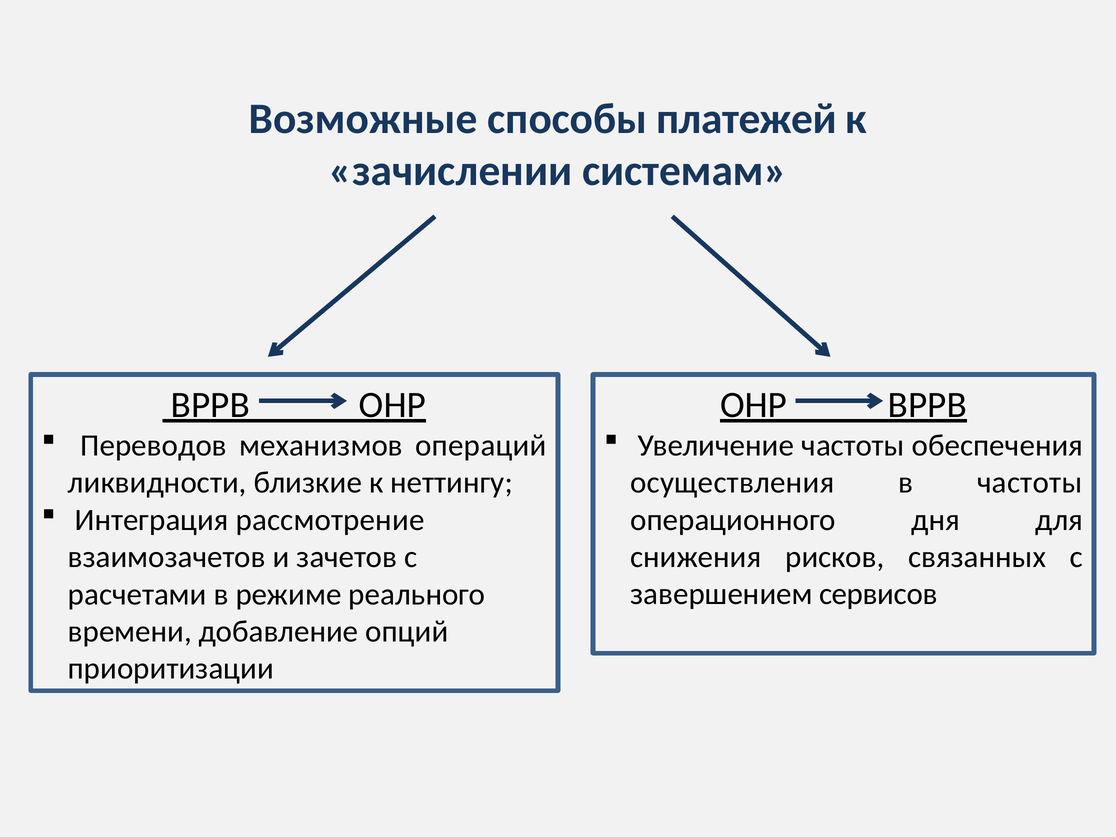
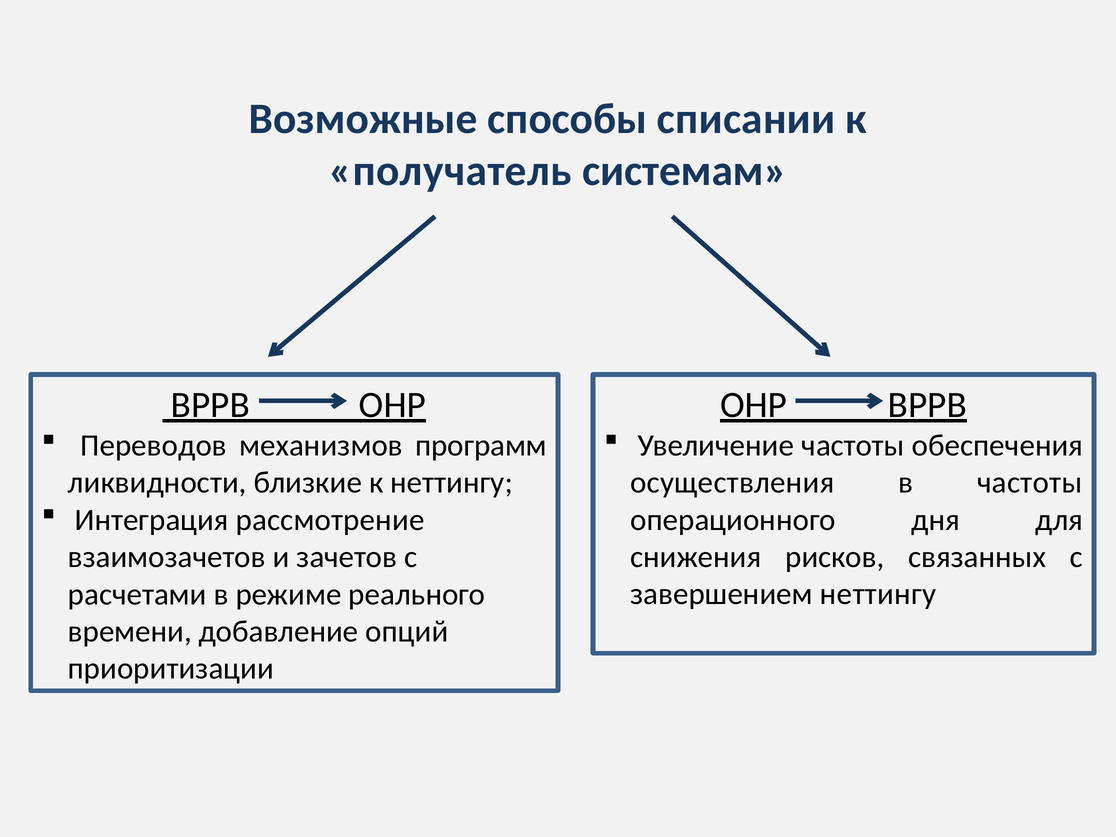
платежей: платежей -> списании (746, 119)
зачислении: зачислении -> получатель (450, 171)
операций: операций -> программ (481, 445)
завершением сервисов: сервисов -> неттингу (878, 594)
